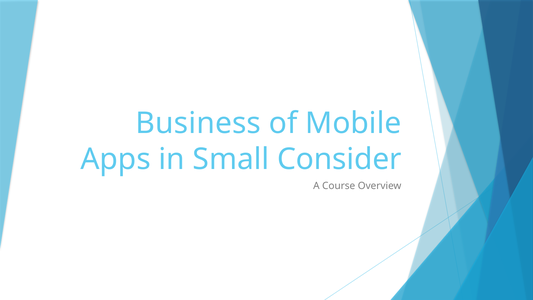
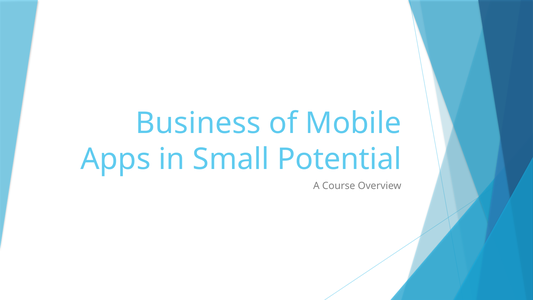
Consider: Consider -> Potential (339, 159)
